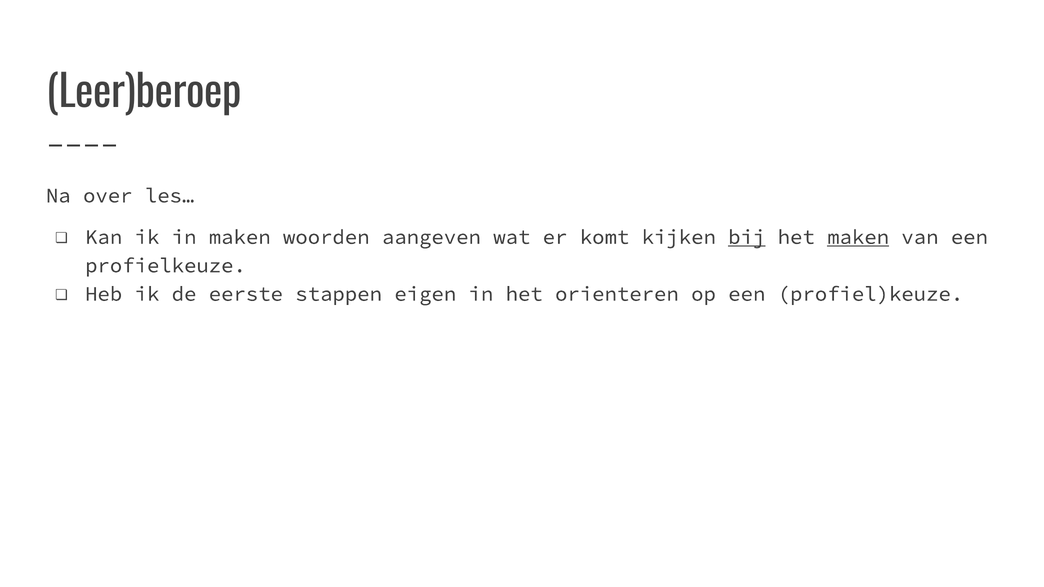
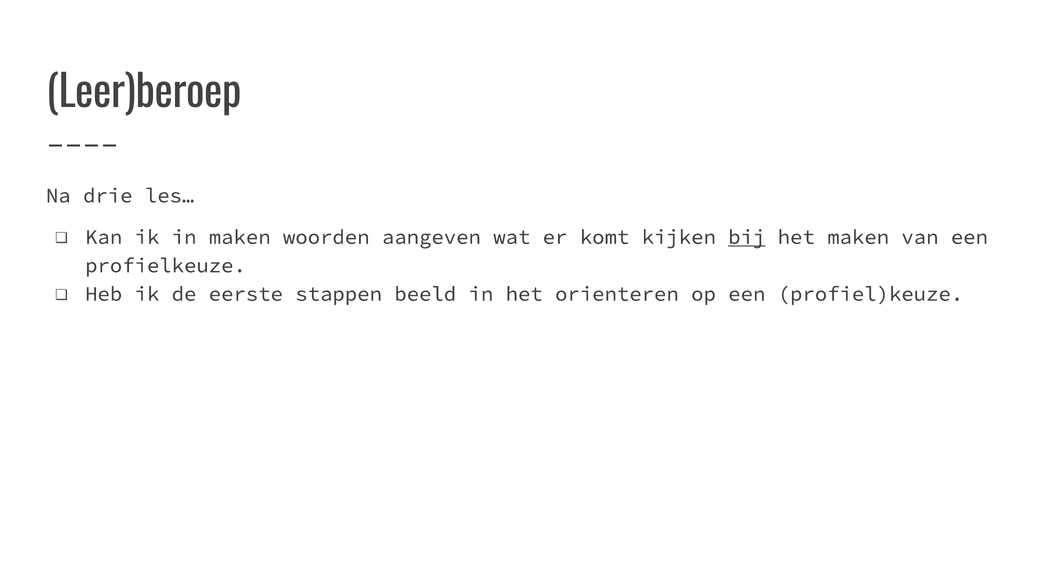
over: over -> drie (108, 196)
maken underline: present -> none (858, 237)
eigen: eigen -> beeld (425, 294)
